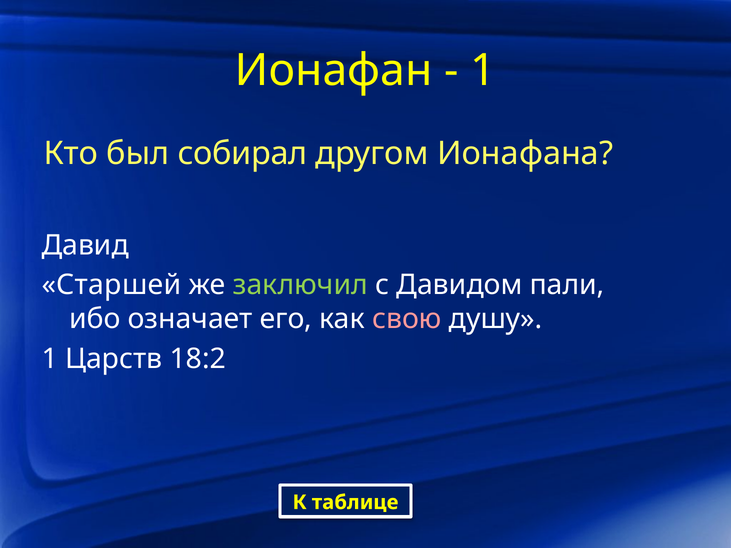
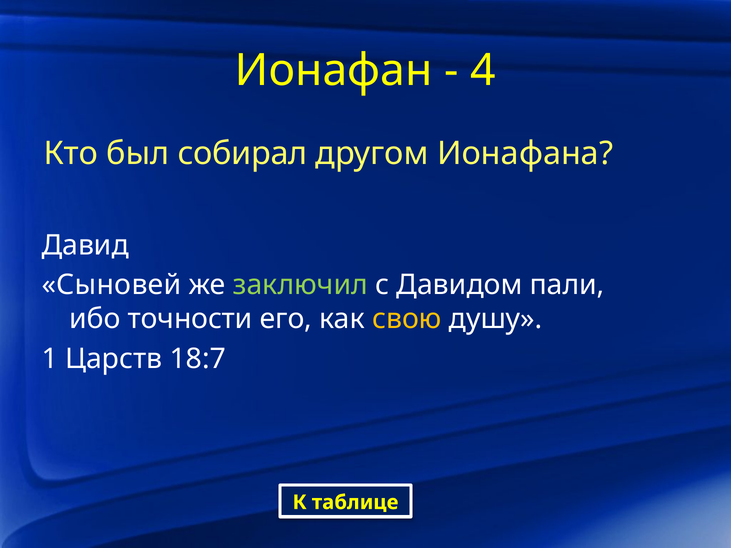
1: 1 -> 4 (483, 71)
Старшей: Старшей -> Сыновей (112, 285)
означает: означает -> точности (190, 319)
свою colour: pink -> yellow (407, 319)
18:2: 18:2 -> 18:7 (198, 359)
